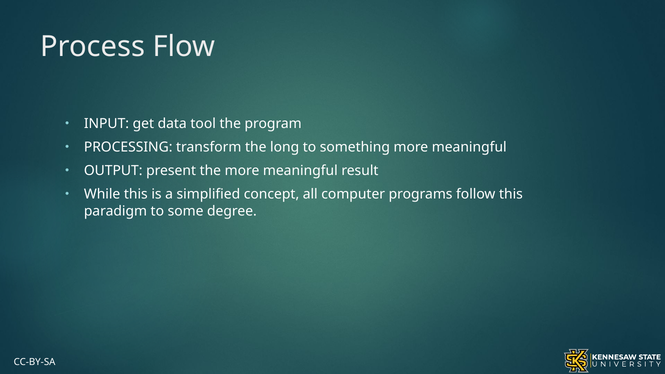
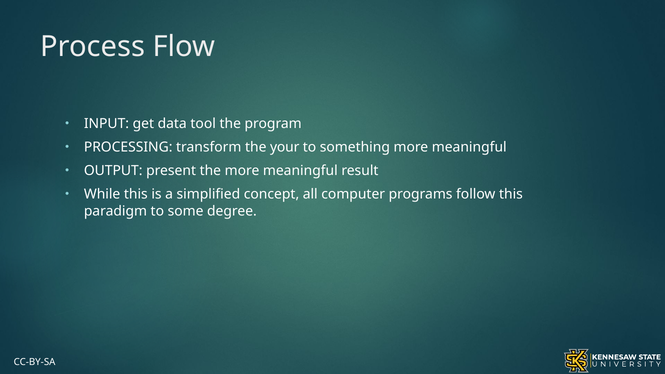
long: long -> your (285, 147)
